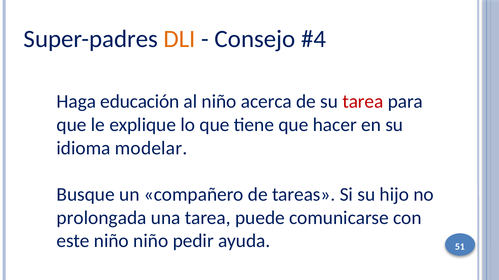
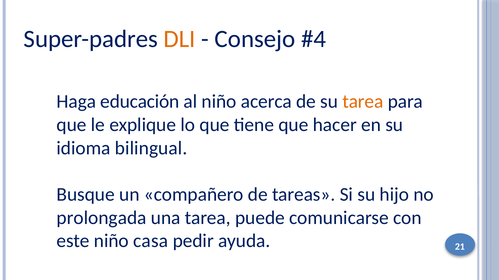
tarea colour: red -> orange (363, 102)
modelar: modelar -> bilingual (151, 148)
niño niño: niño -> casa (151, 242)
51: 51 -> 21 (460, 247)
